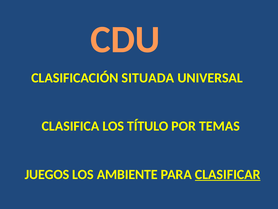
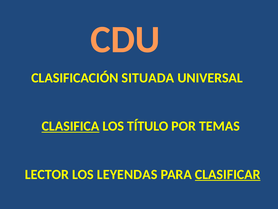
CLASIFICA underline: none -> present (70, 126)
JUEGOS: JUEGOS -> LECTOR (47, 174)
AMBIENTE: AMBIENTE -> LEYENDAS (127, 174)
